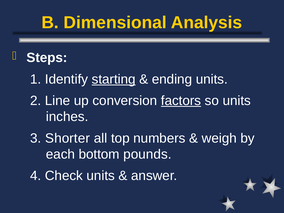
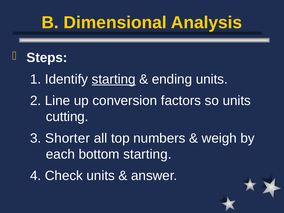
factors underline: present -> none (181, 101)
inches: inches -> cutting (67, 117)
bottom pounds: pounds -> starting (147, 154)
